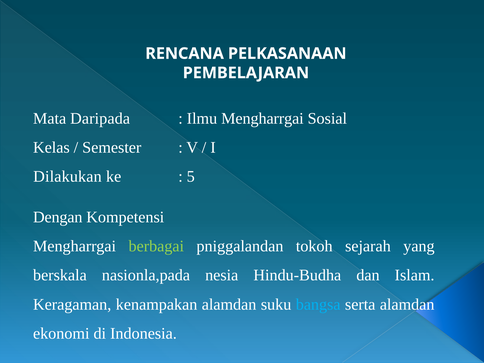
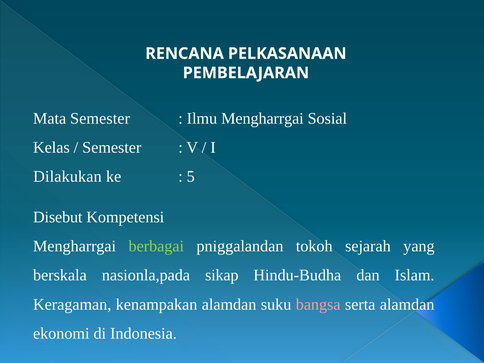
Mata Daripada: Daripada -> Semester (100, 118)
Dengan: Dengan -> Disebut (58, 217)
nesia: nesia -> sikap (222, 275)
bangsa colour: light blue -> pink (318, 304)
